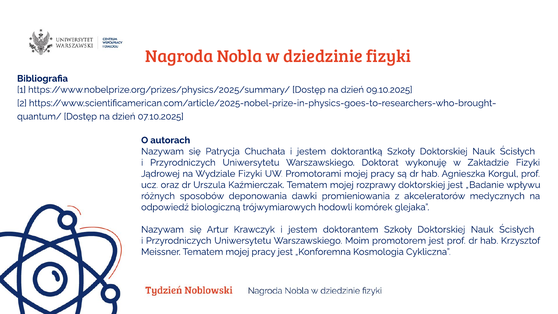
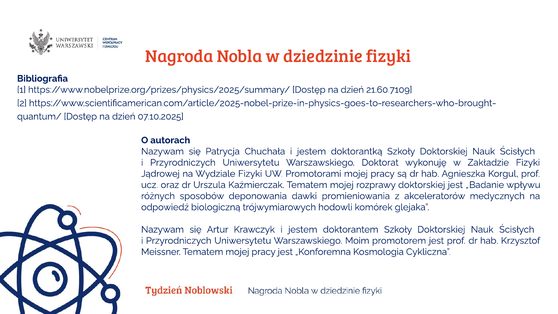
09.10.2025: 09.10.2025 -> 21.60.7109 (389, 90)
